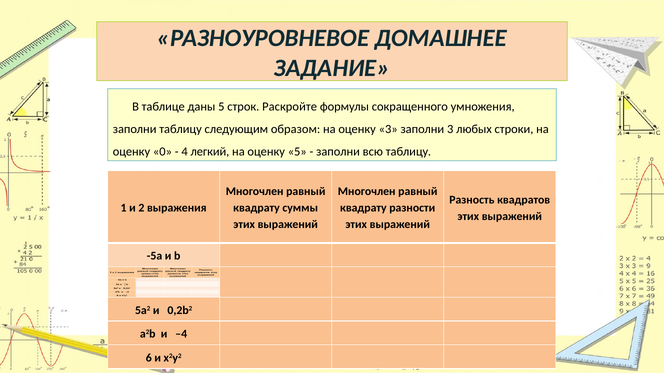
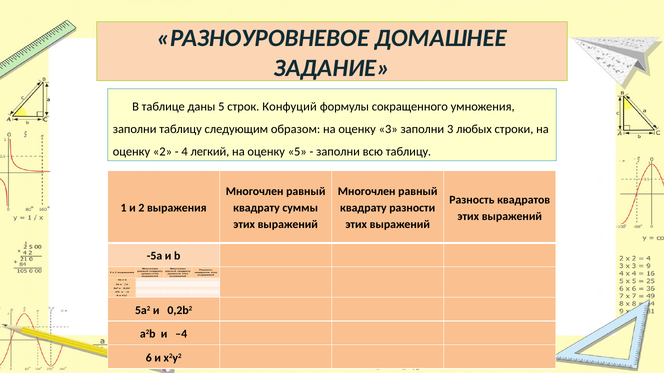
Раскройте: Раскройте -> Конфуций (290, 107)
оценку 0: 0 -> 2 (163, 152)
